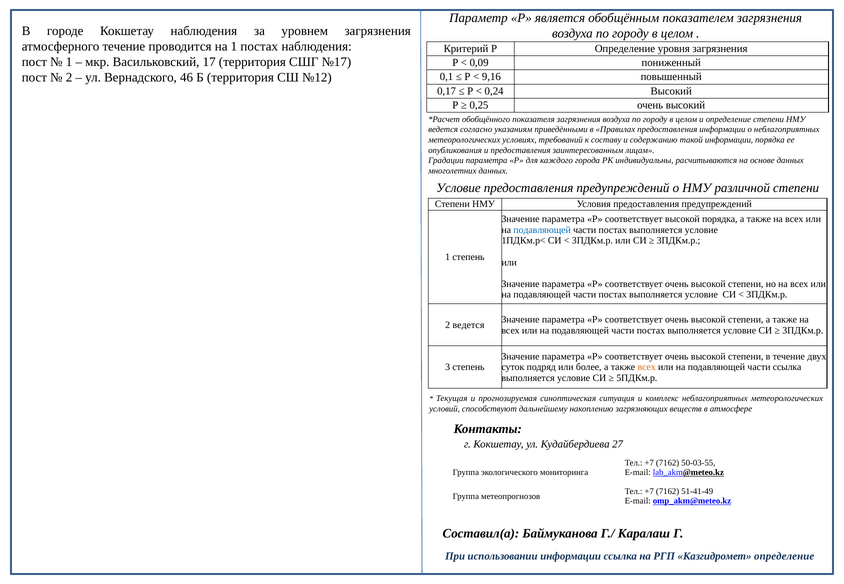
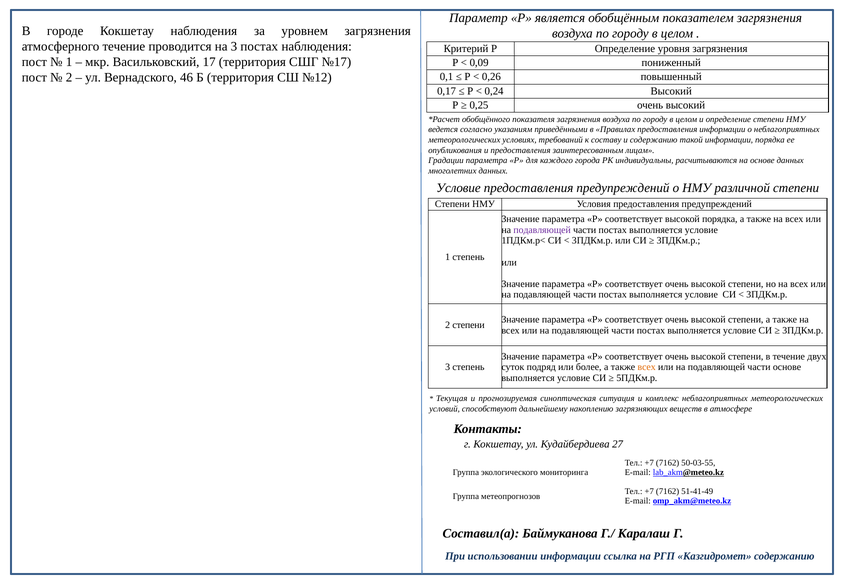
на 1: 1 -> 3 (234, 46)
9,16: 9,16 -> 0,26 (491, 77)
подавляющей colour: blue -> purple (542, 230)
2 ведется: ведется -> степени (469, 325)
части ссылка: ссылка -> основе (787, 367)
Казгидромет определение: определение -> содержанию (784, 556)
